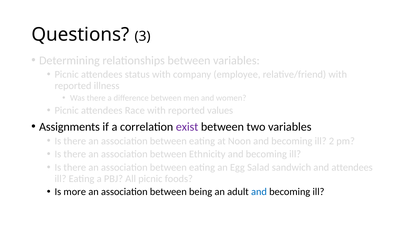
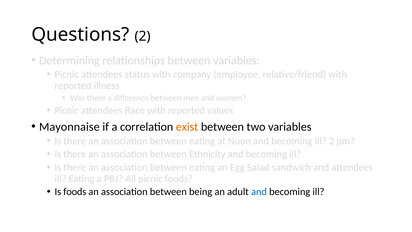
Questions 3: 3 -> 2 (143, 36)
Assignments: Assignments -> Mayonnaise (69, 127)
exist colour: purple -> orange (187, 127)
Is more: more -> foods (75, 192)
